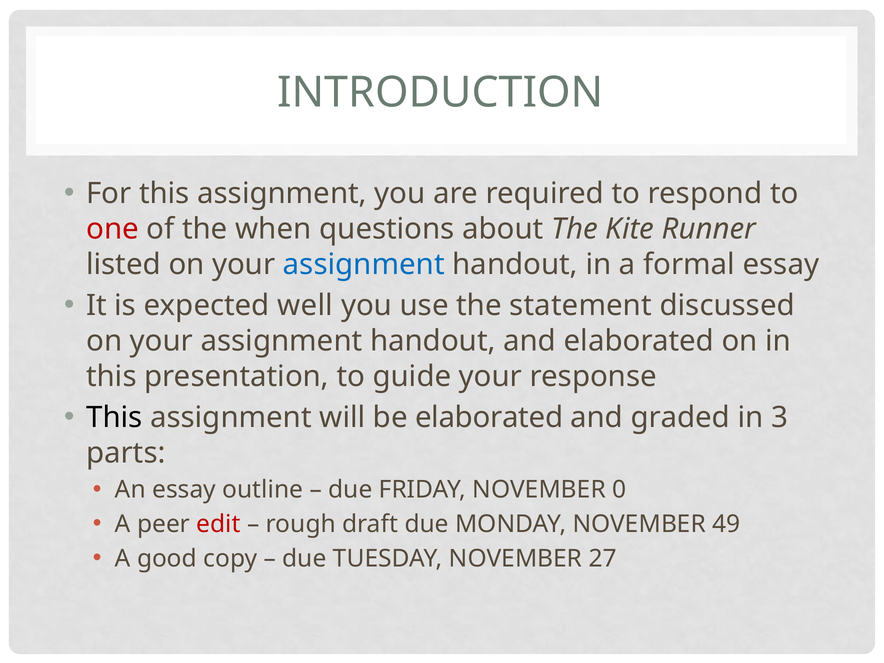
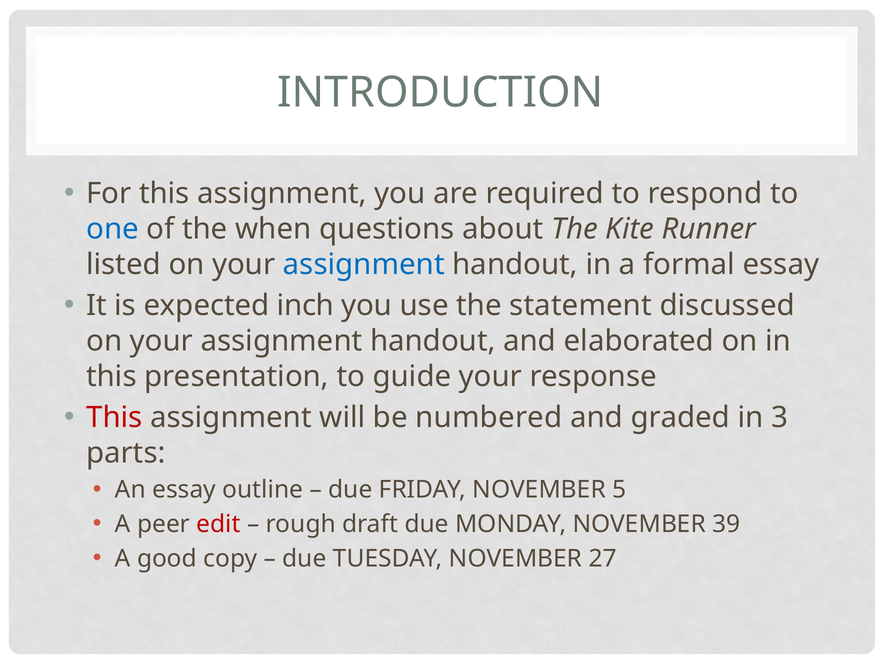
one colour: red -> blue (113, 229)
well: well -> inch (305, 306)
This colour: black -> red (114, 418)
be elaborated: elaborated -> numbered (489, 418)
0: 0 -> 5 (619, 490)
49: 49 -> 39 (726, 524)
